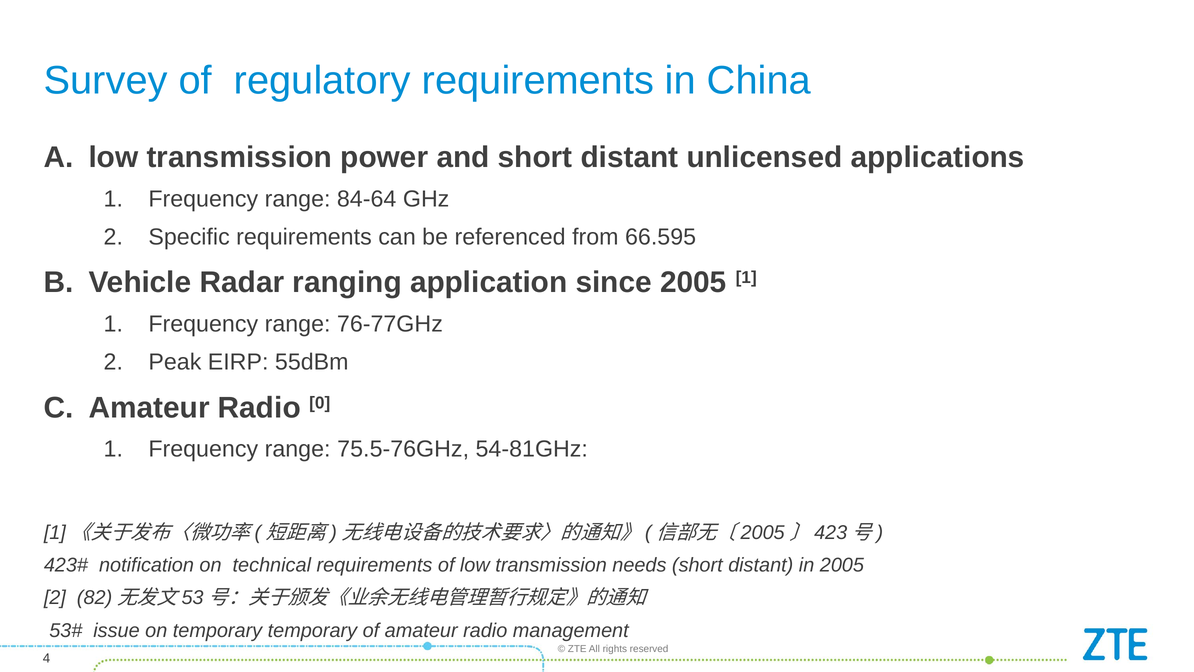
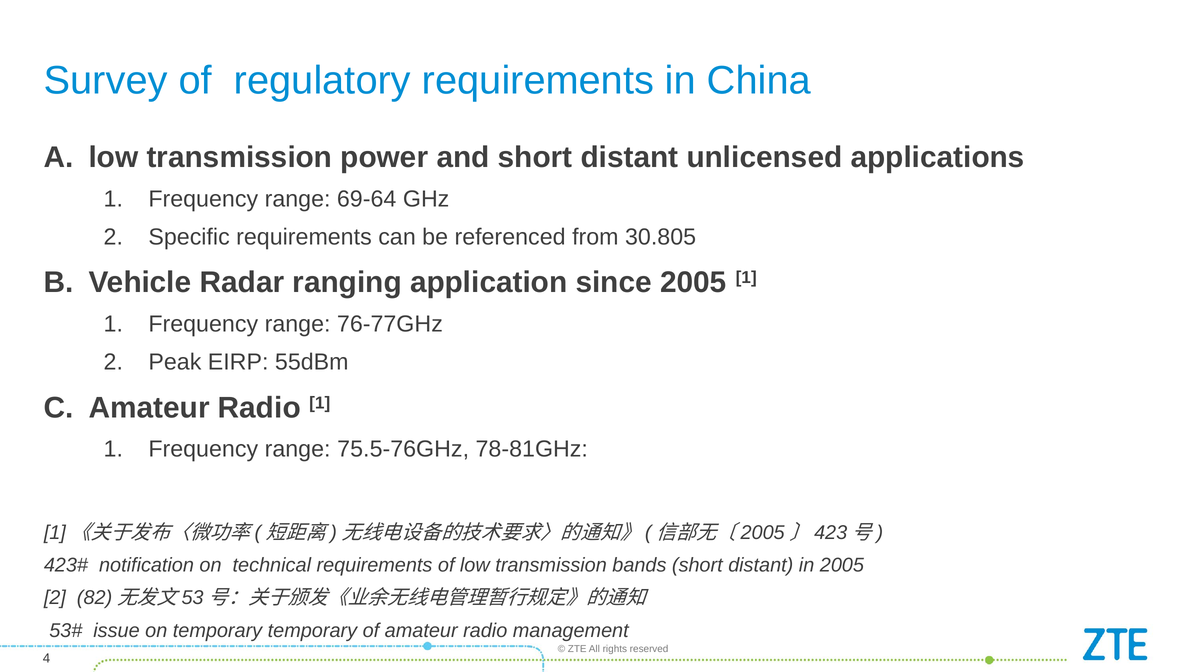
84-64: 84-64 -> 69-64 (367, 199)
66.595: 66.595 -> 30.805 (661, 237)
Radio 0: 0 -> 1 (320, 403)
54-81GHz: 54-81GHz -> 78-81GHz (532, 449)
needs: needs -> bands (639, 565)
